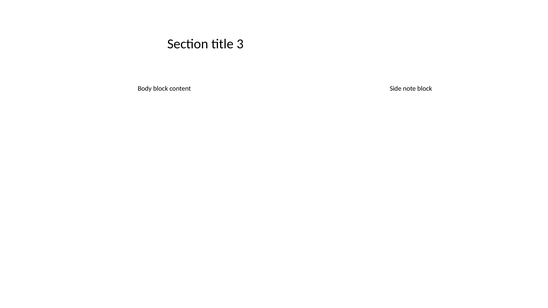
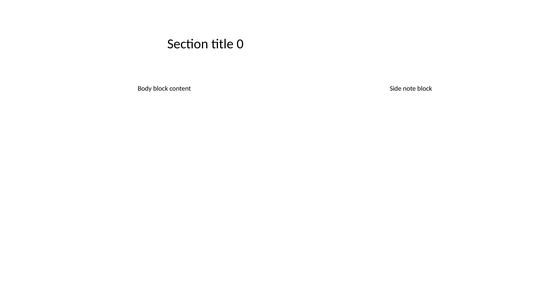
3: 3 -> 0 (240, 44)
